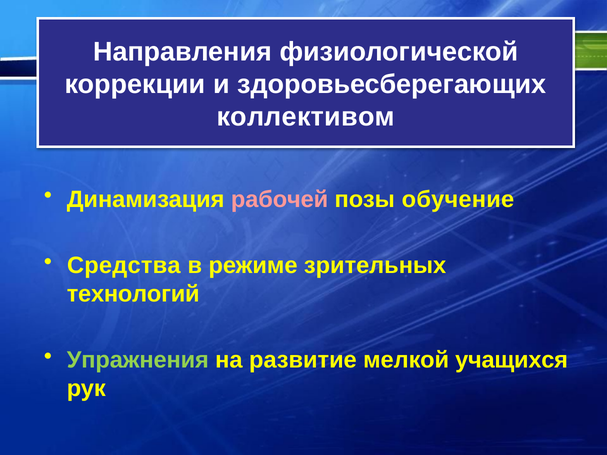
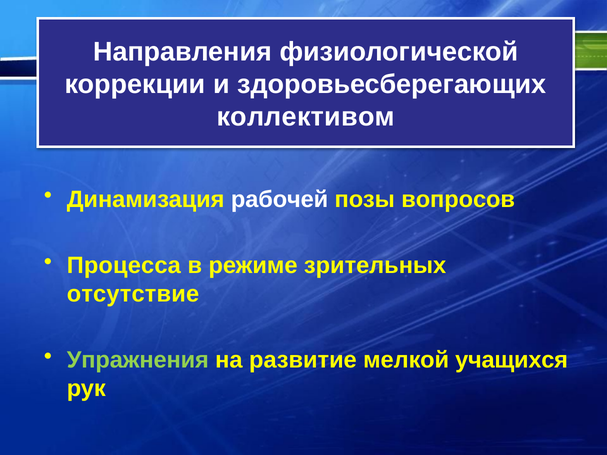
рабочей colour: pink -> white (280, 200)
обучение: обучение -> вопросов (458, 200)
Средства: Средства -> Процесса (124, 266)
технологий: технологий -> отсутствие (133, 294)
